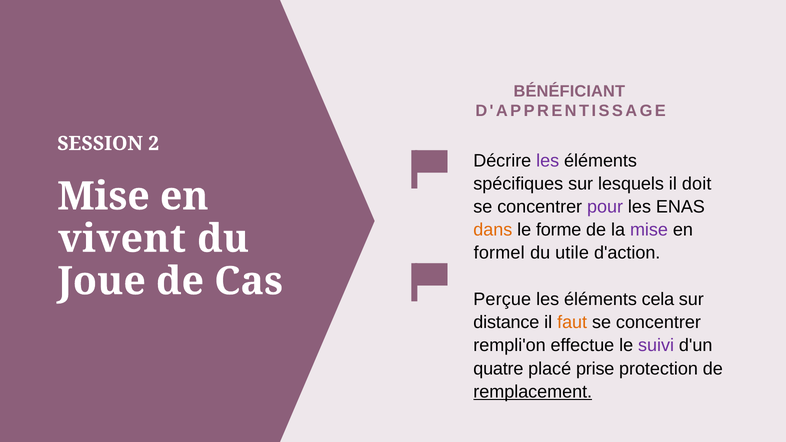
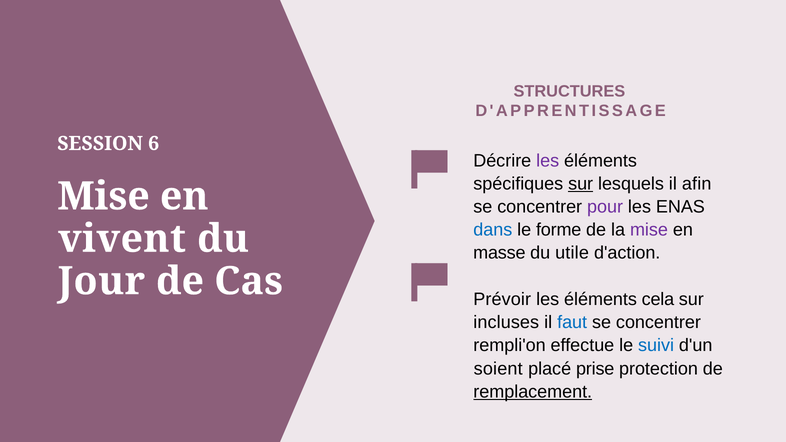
BÉNÉFICIANT: BÉNÉFICIANT -> STRUCTURES (569, 91)
2: 2 -> 6 (154, 144)
sur underline: none -> present (581, 184)
doit: doit -> afin (697, 184)
dans colour: orange -> blue (493, 230)
formel: formel -> masse (499, 253)
Joue: Joue -> Jour (101, 281)
Perçue: Perçue -> Prévoir (502, 299)
distance: distance -> incluses (506, 322)
faut colour: orange -> blue (572, 322)
suivi colour: purple -> blue (656, 346)
quatre: quatre -> soient (498, 369)
